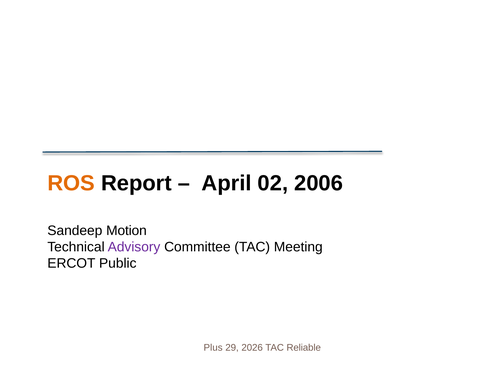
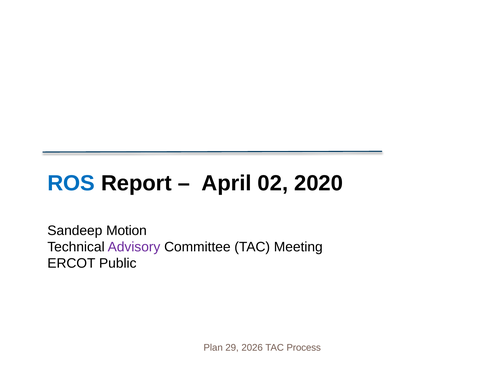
ROS colour: orange -> blue (71, 184)
2006: 2006 -> 2020 (319, 184)
Plus: Plus -> Plan (213, 348)
Reliable: Reliable -> Process (304, 348)
